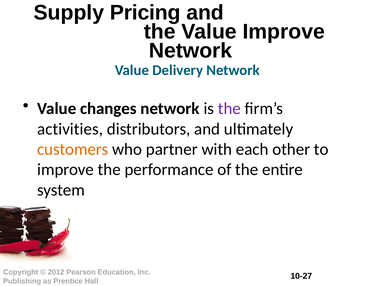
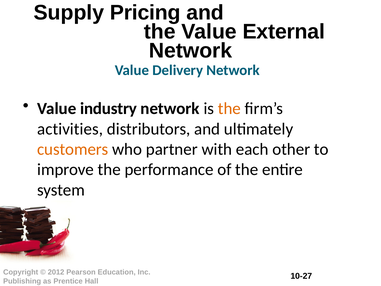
Value Improve: Improve -> External (284, 32)
changes: changes -> industry (108, 109)
the colour: purple -> orange (229, 109)
